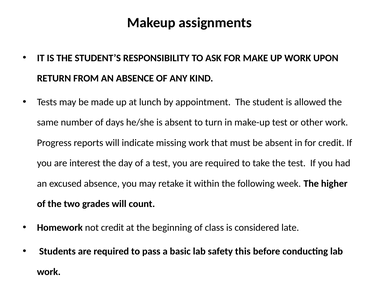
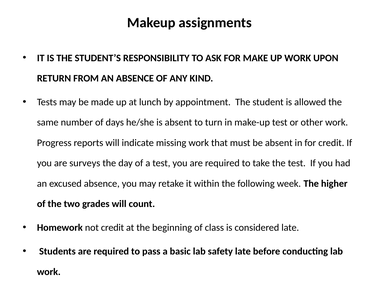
interest: interest -> surveys (85, 163)
safety this: this -> late (243, 252)
